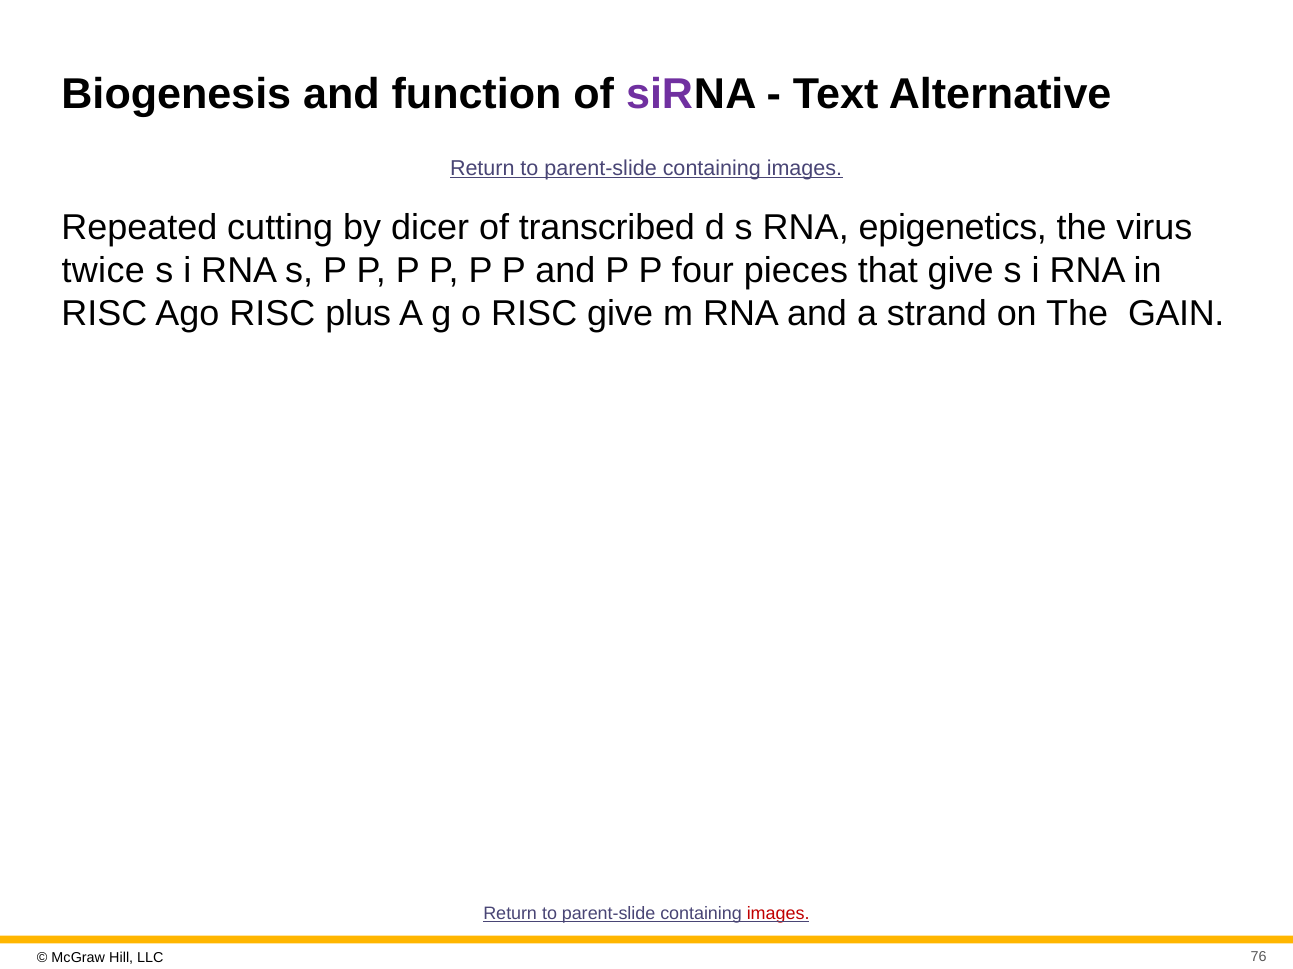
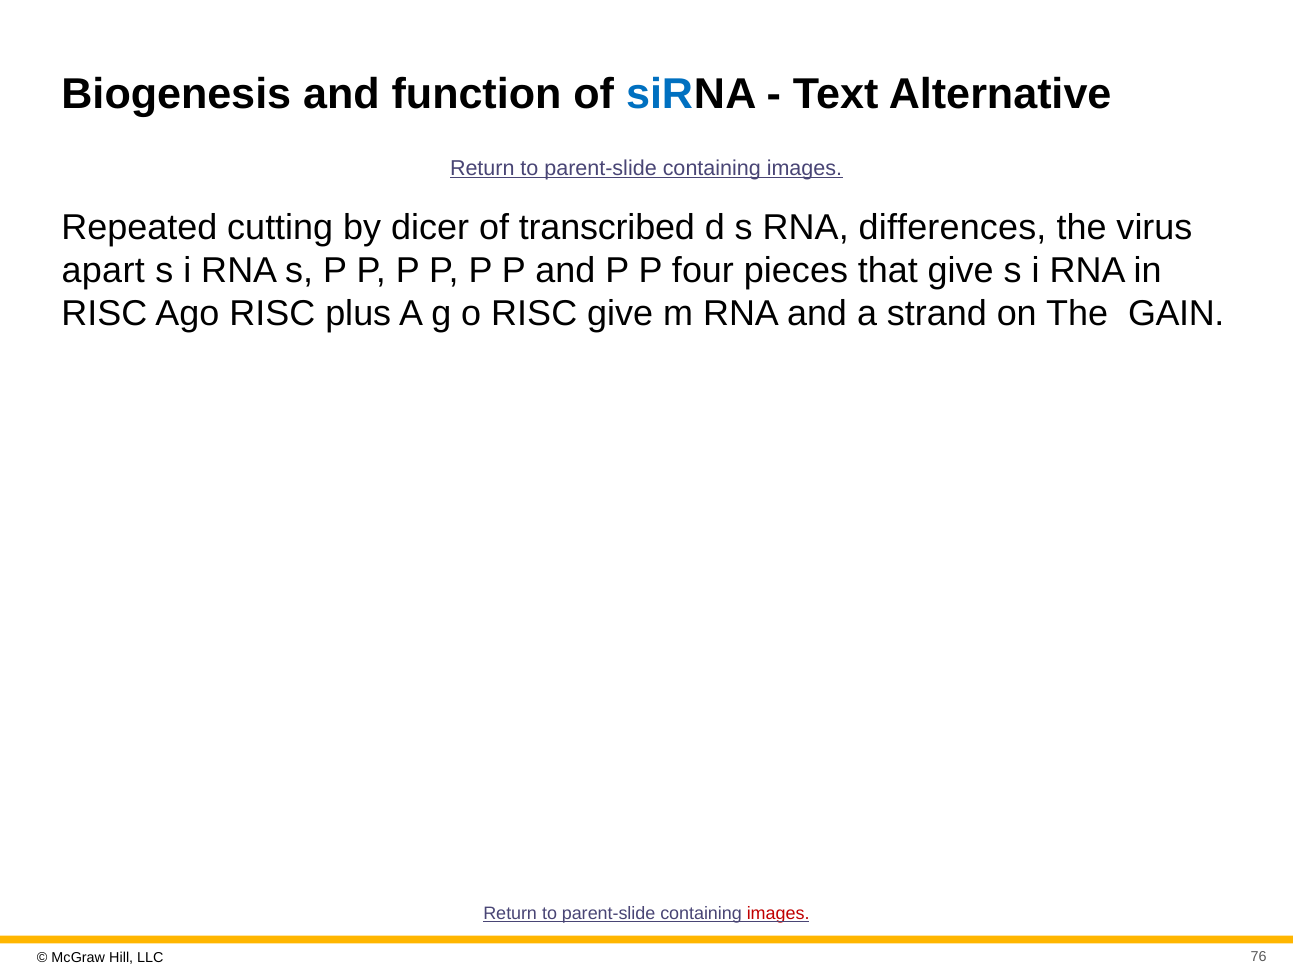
siR colour: purple -> blue (660, 94)
epigenetics: epigenetics -> differences (953, 228)
twice: twice -> apart (103, 271)
